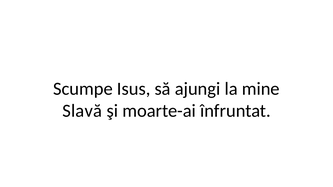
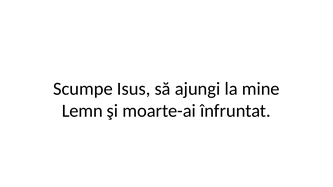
Slavă: Slavă -> Lemn (82, 111)
